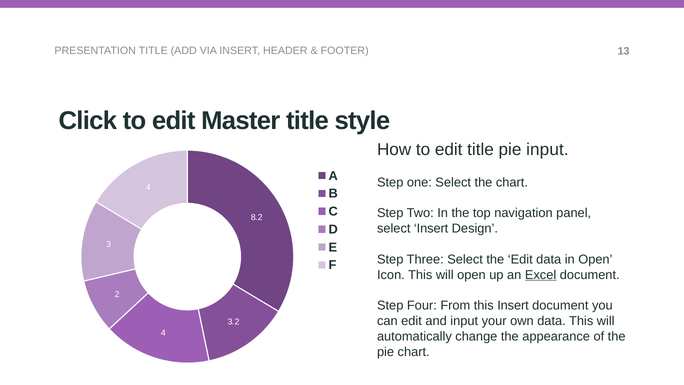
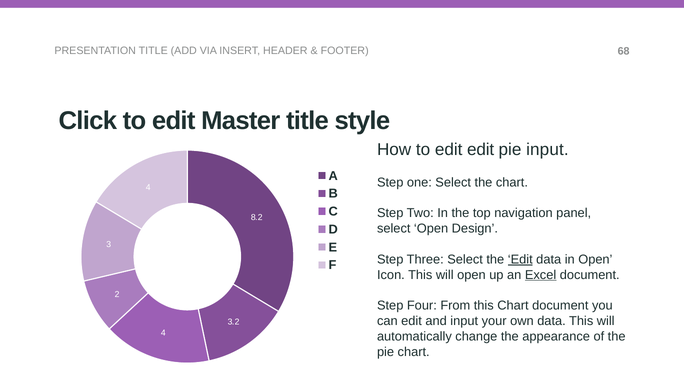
13: 13 -> 68 (624, 51)
edit title: title -> edit (481, 149)
select Insert: Insert -> Open (431, 228)
Edit underline: none -> present (520, 259)
this Insert: Insert -> Chart (513, 305)
